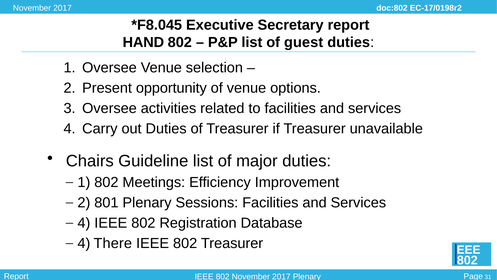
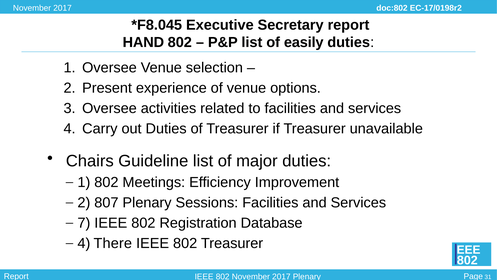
guest: guest -> easily (304, 42)
opportunity: opportunity -> experience (171, 88)
801: 801 -> 807 (106, 202)
4: 4 -> 7 (84, 223)
